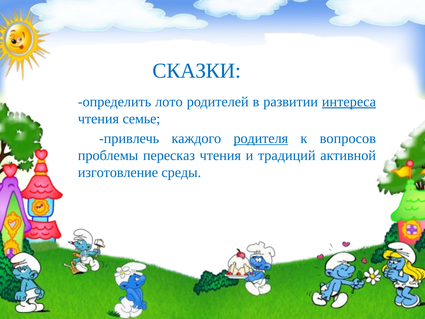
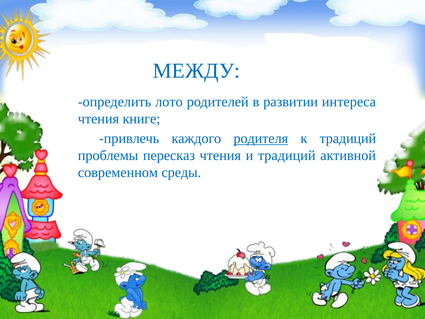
СКАЗКИ: СКАЗКИ -> МЕЖДУ (197, 71)
интереса underline: present -> none (349, 102)
семье: семье -> книге (141, 119)
к вопросов: вопросов -> традиций (348, 139)
изготовление: изготовление -> современном (118, 173)
